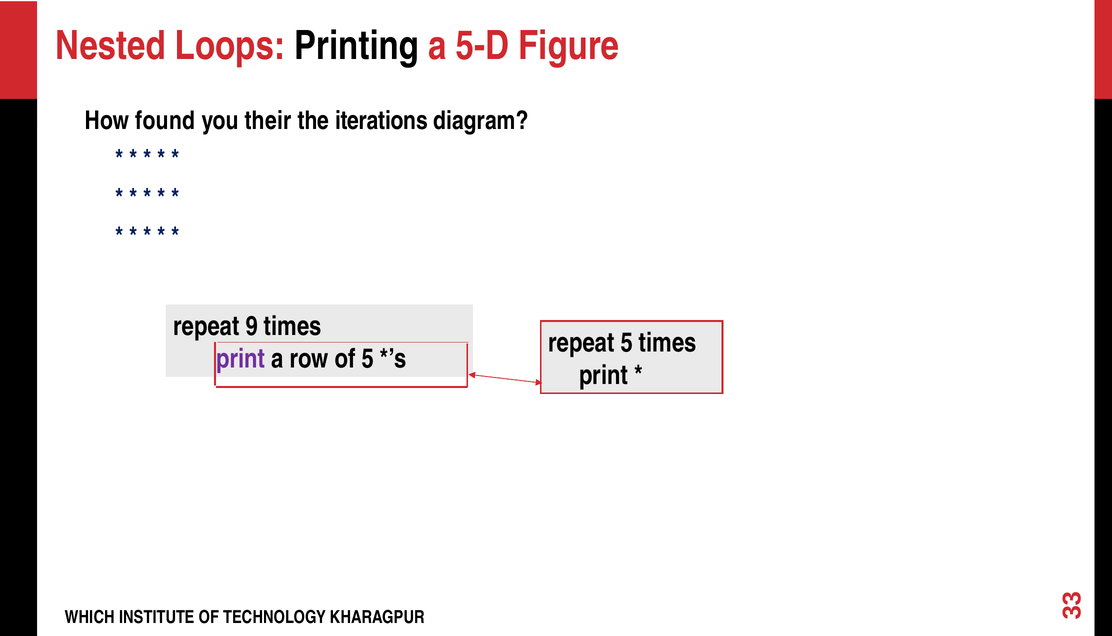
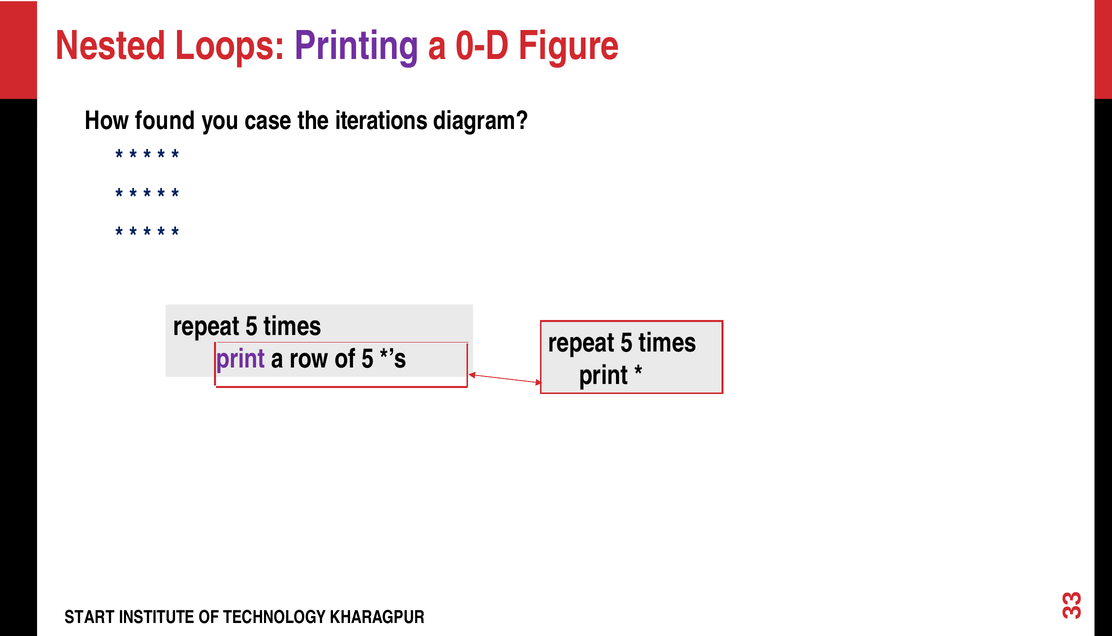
Printing colour: black -> purple (357, 46)
5-D: 5-D -> 0-D (483, 46)
their: their -> case (268, 121)
9: 9 -> 5 (252, 326)
WHICH: WHICH -> START (90, 617)
